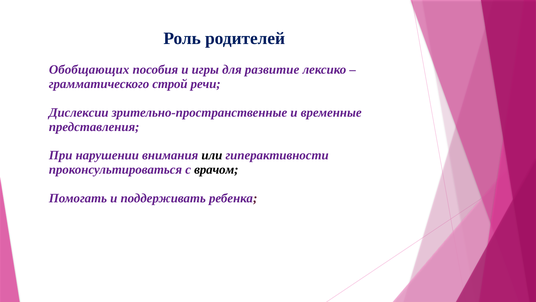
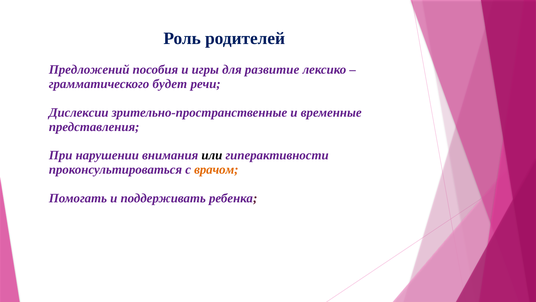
Обобщающих: Обобщающих -> Предложений (89, 69)
строй: строй -> будет (170, 84)
врачом colour: black -> orange (216, 169)
